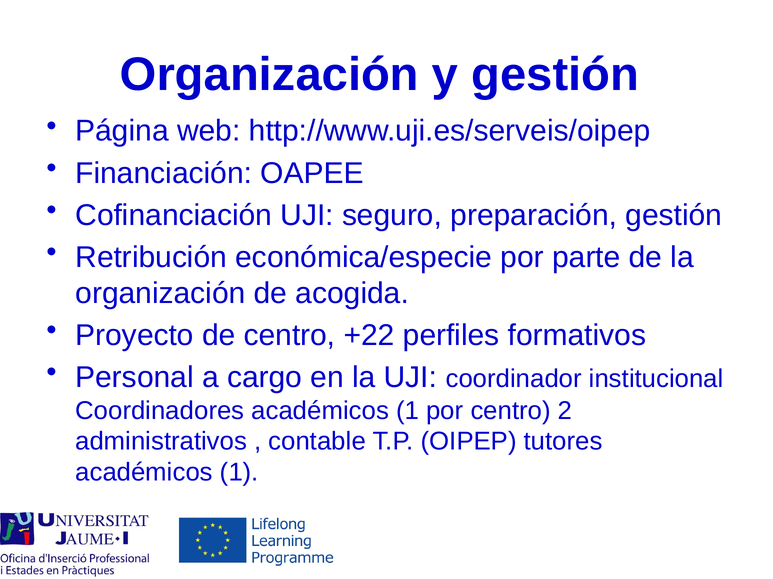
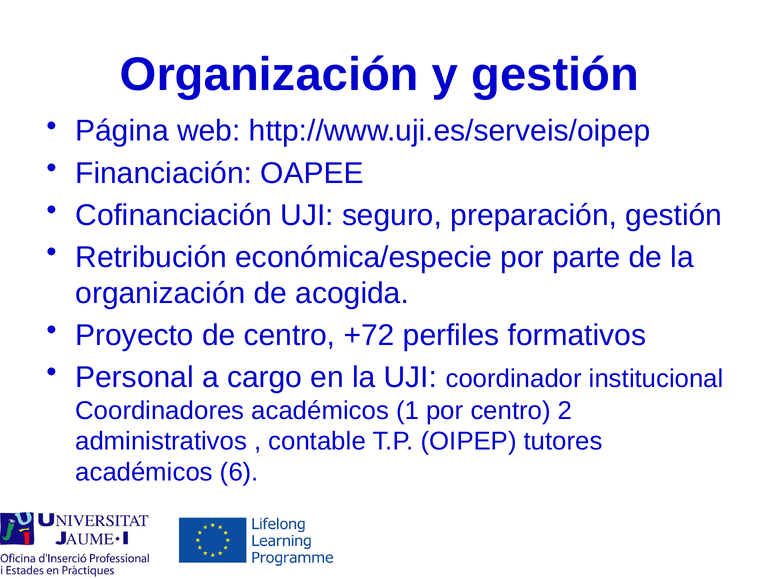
+22: +22 -> +72 (369, 336)
1: 1 -> 6 (239, 473)
